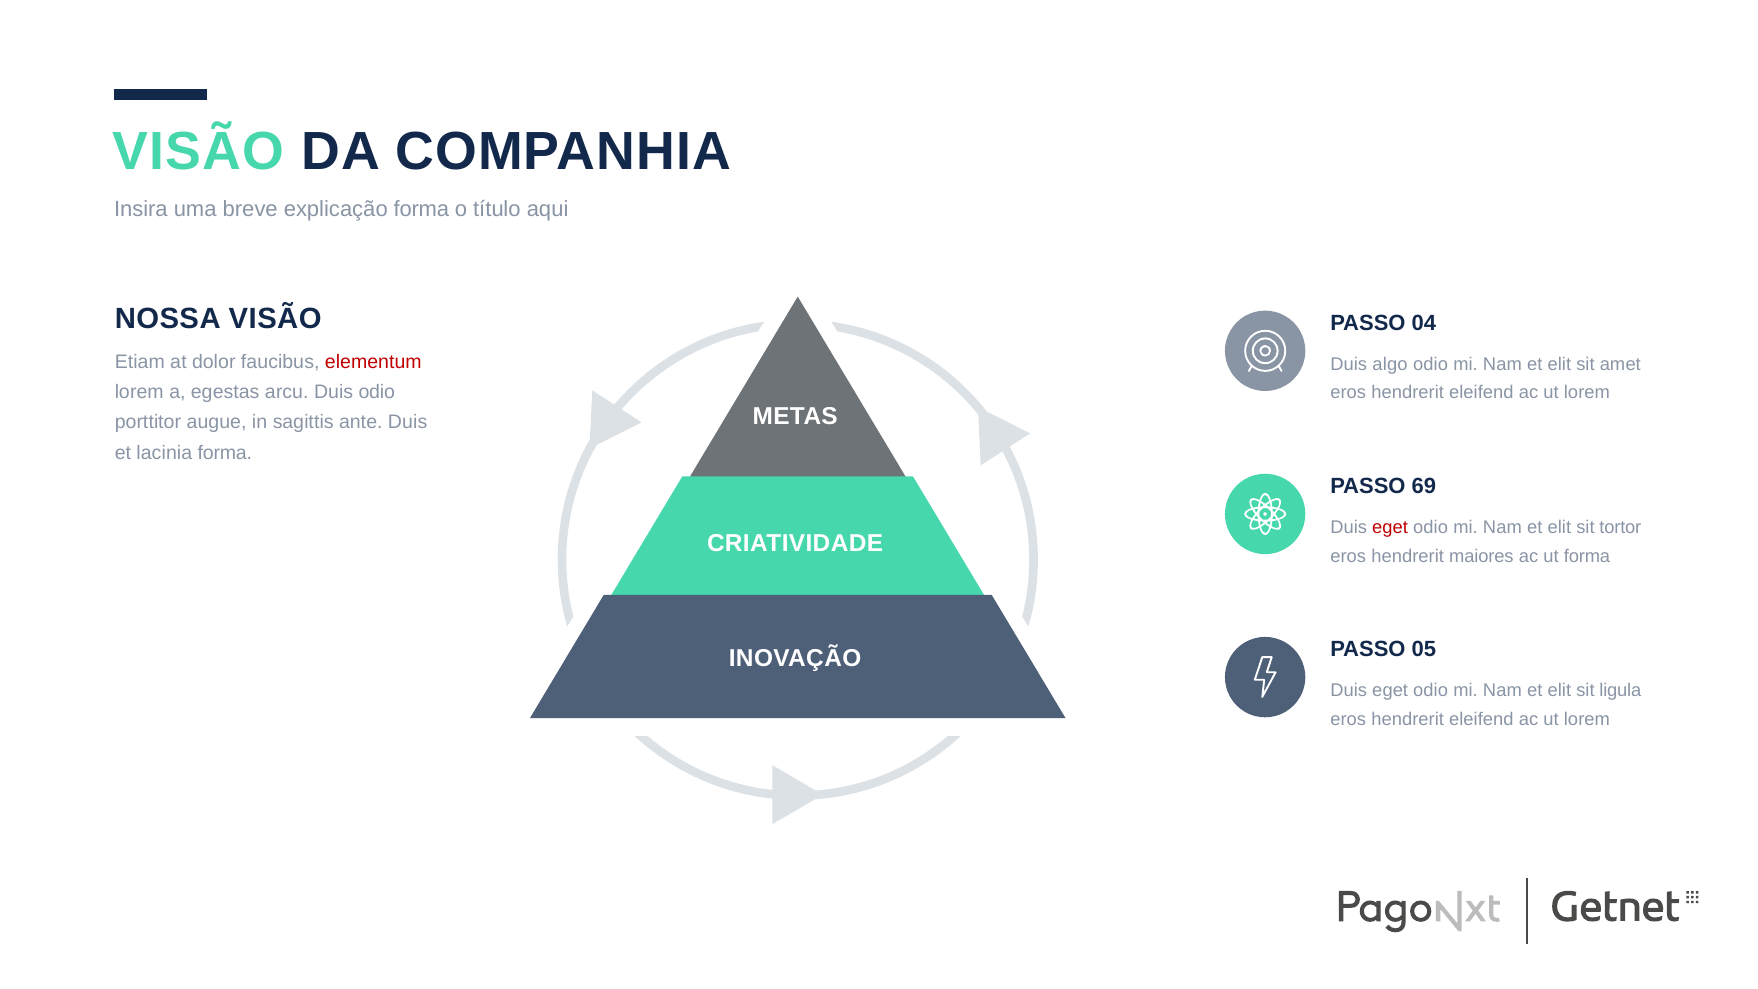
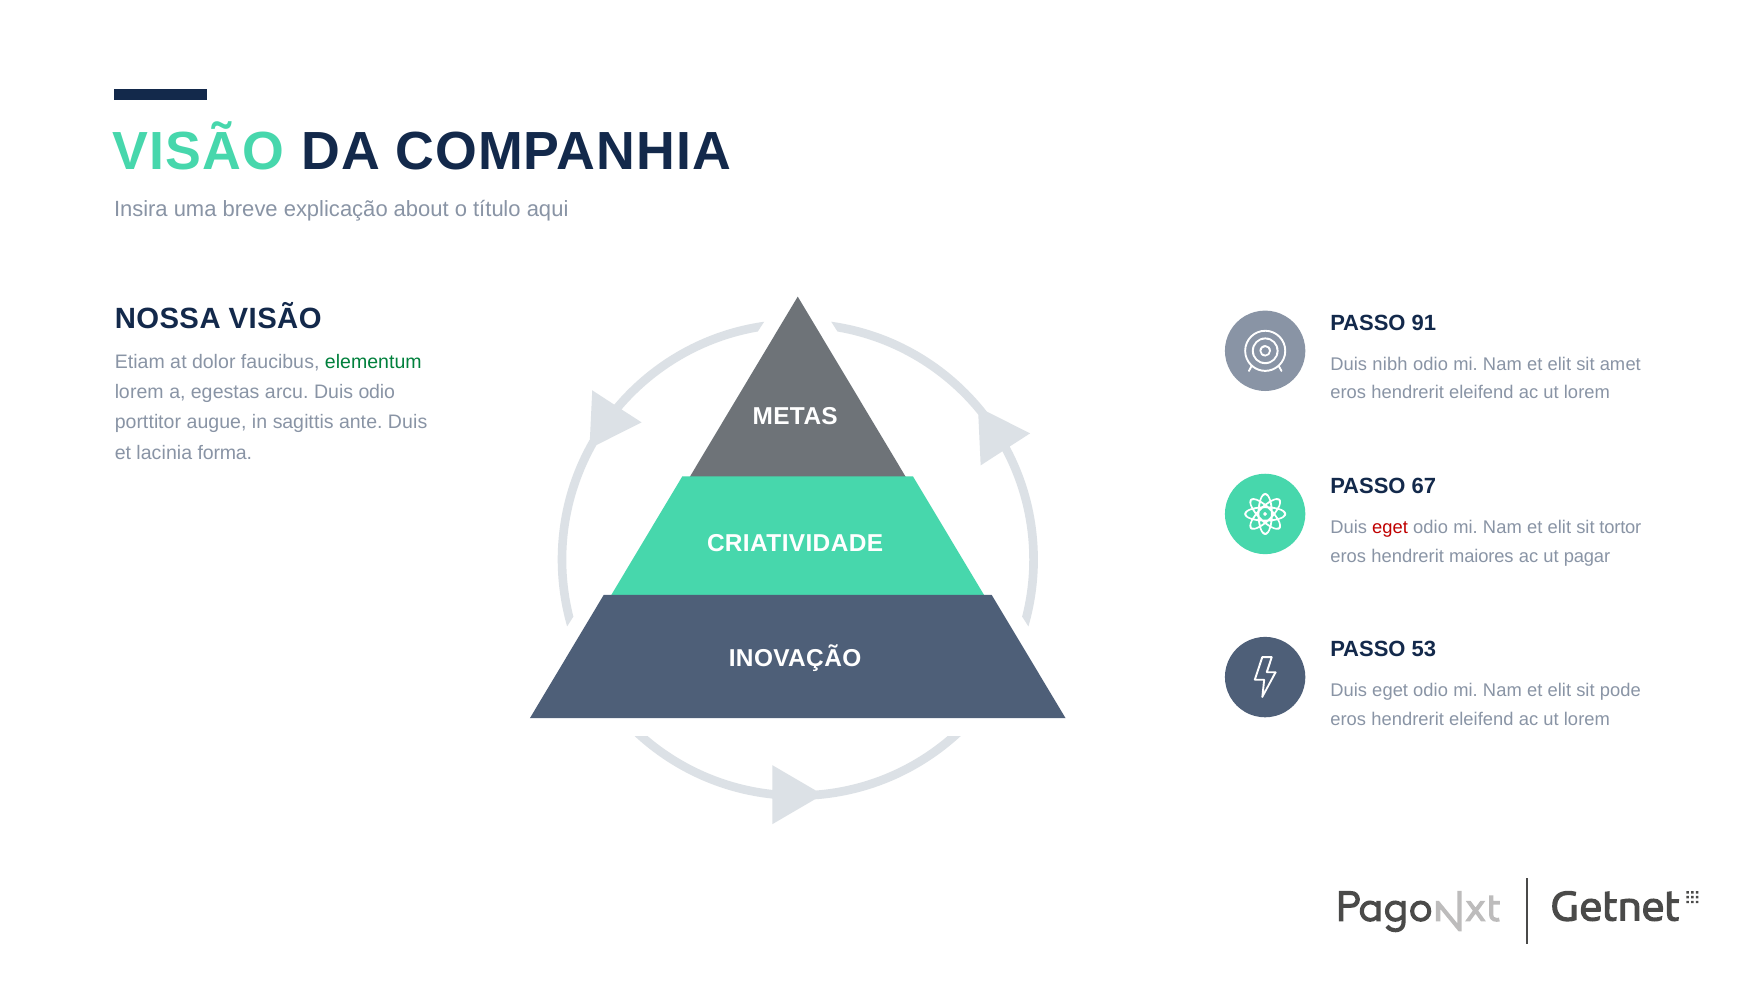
explicação forma: forma -> about (421, 209)
04: 04 -> 91 (1424, 323)
elementum colour: red -> green (373, 362)
algo: algo -> nibh (1390, 364)
69: 69 -> 67 (1424, 486)
ut forma: forma -> pagar (1587, 556)
05: 05 -> 53 (1424, 649)
ligula: ligula -> pode (1620, 691)
